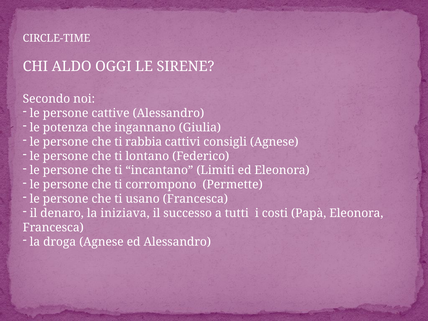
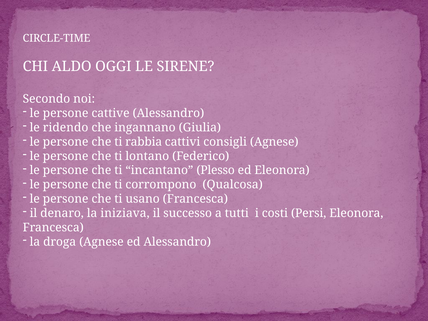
potenza: potenza -> ridendo (66, 128)
Limiti: Limiti -> Plesso (216, 170)
Permette: Permette -> Qualcosa (233, 185)
Papà: Papà -> Persi (309, 213)
